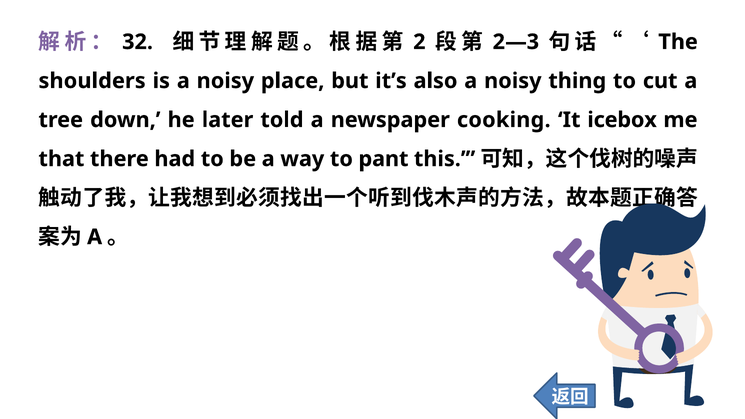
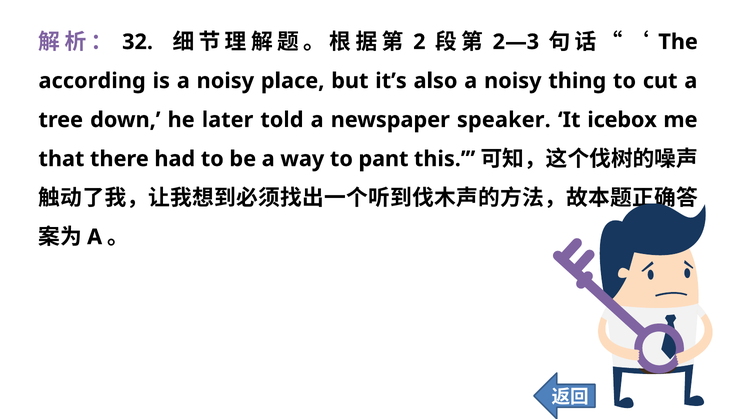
shoulders: shoulders -> according (92, 81)
cooking: cooking -> speaker (504, 120)
